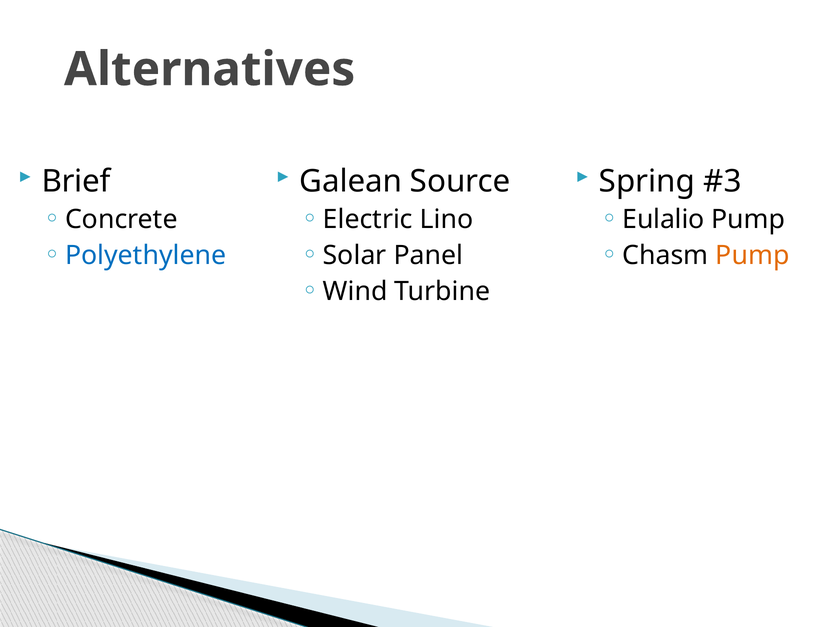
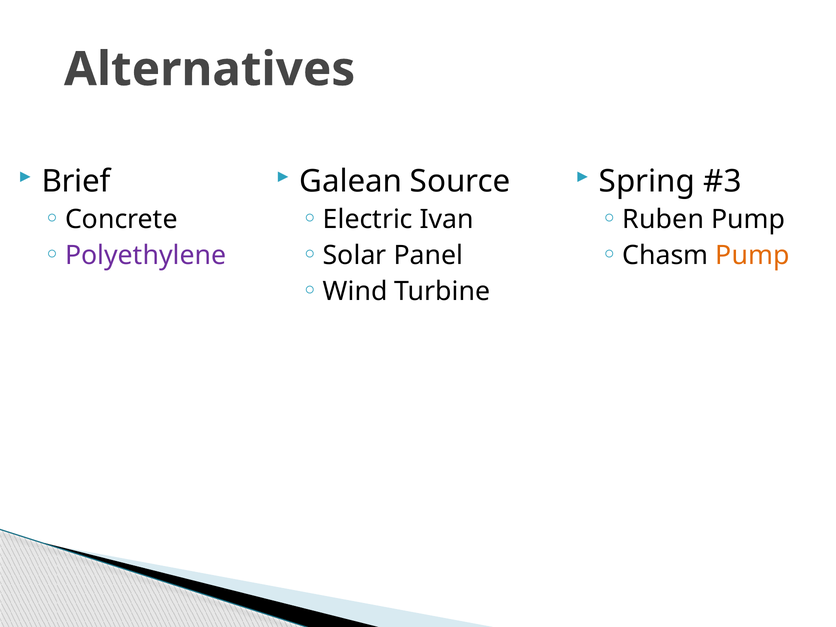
Lino: Lino -> Ivan (447, 220)
Eulalio: Eulalio -> Ruben (663, 220)
Polyethylene colour: blue -> purple (146, 255)
